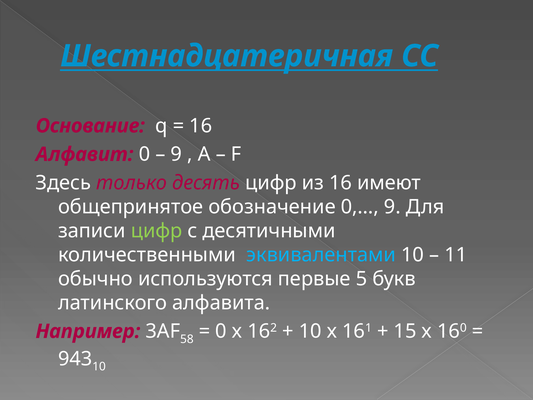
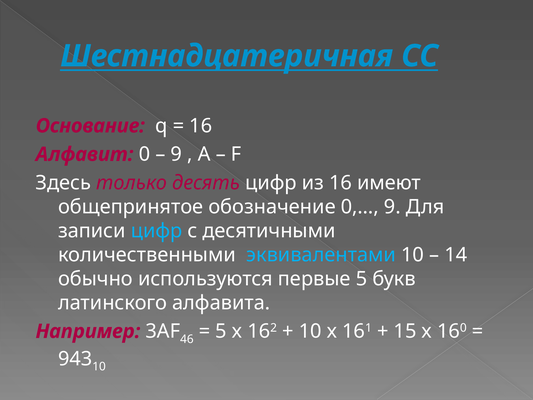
цифр colour: light green -> light blue (157, 231)
11: 11 -> 14 (456, 255)
58: 58 -> 46 (187, 339)
0: 0 -> 5 (221, 331)
